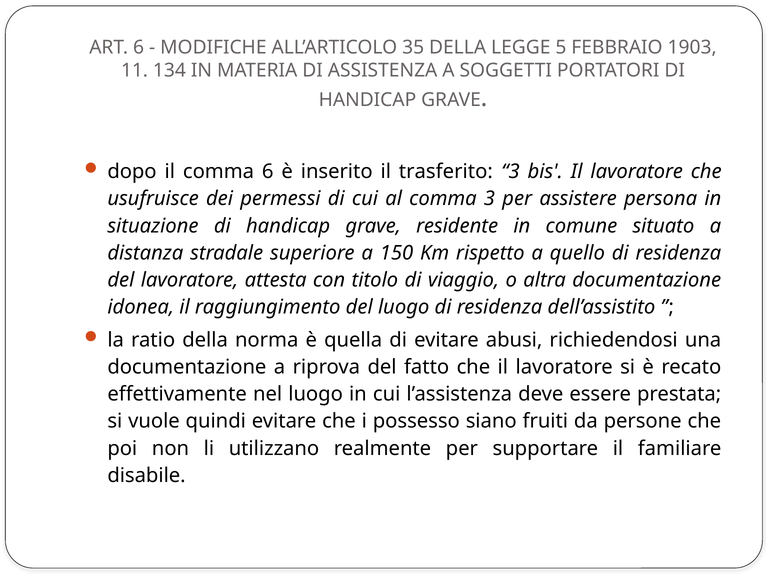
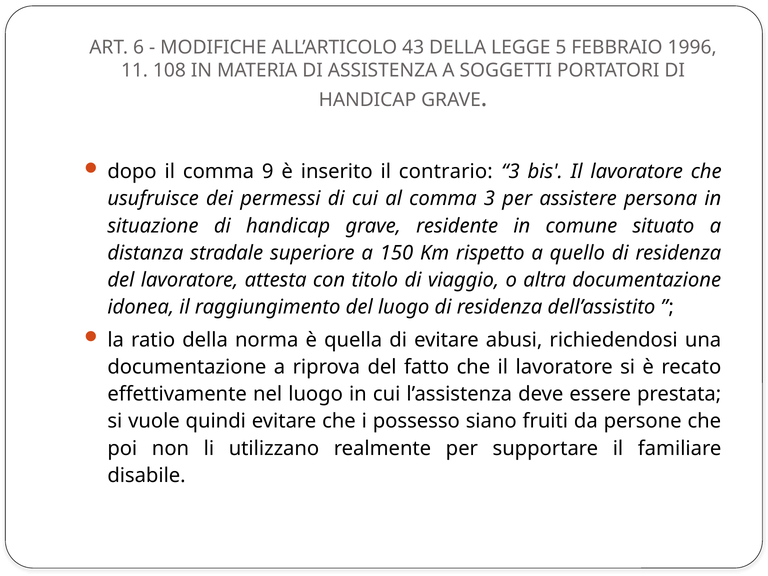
35: 35 -> 43 (413, 47)
1903: 1903 -> 1996 (692, 47)
134: 134 -> 108 (169, 70)
comma 6: 6 -> 9 (268, 172)
trasferito: trasferito -> contrario (446, 172)
